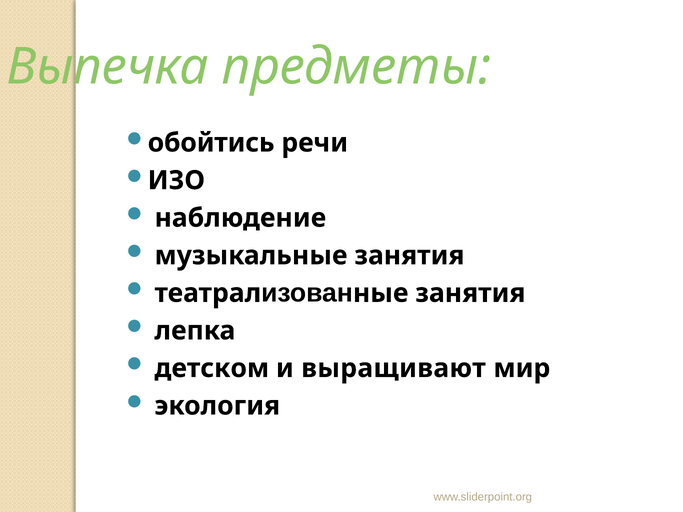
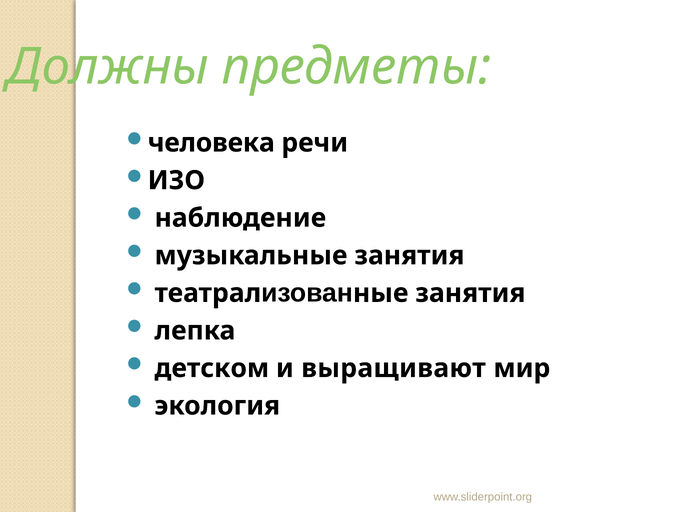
Выпечка: Выпечка -> Должны (108, 67)
обойтись: обойтись -> человека (211, 143)
